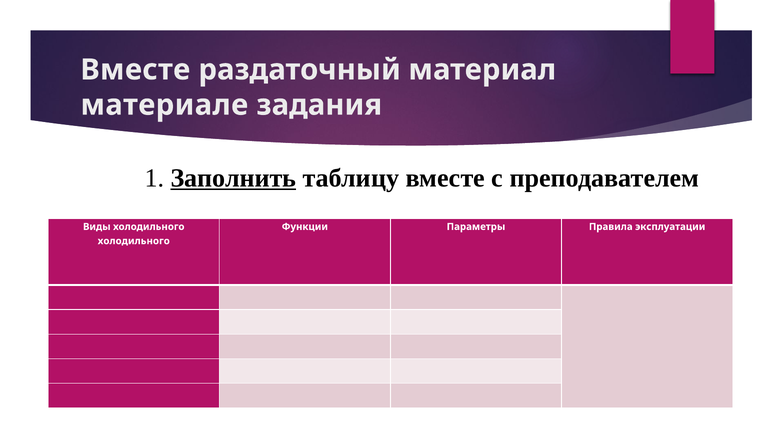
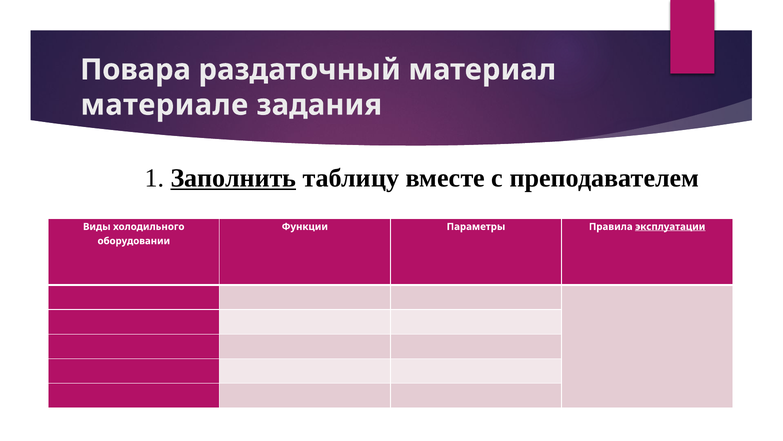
Вместе: Вместе -> Повара (135, 70)
эксплуатации underline: none -> present (670, 226)
холодильного: холодильного -> оборудовании (134, 241)
